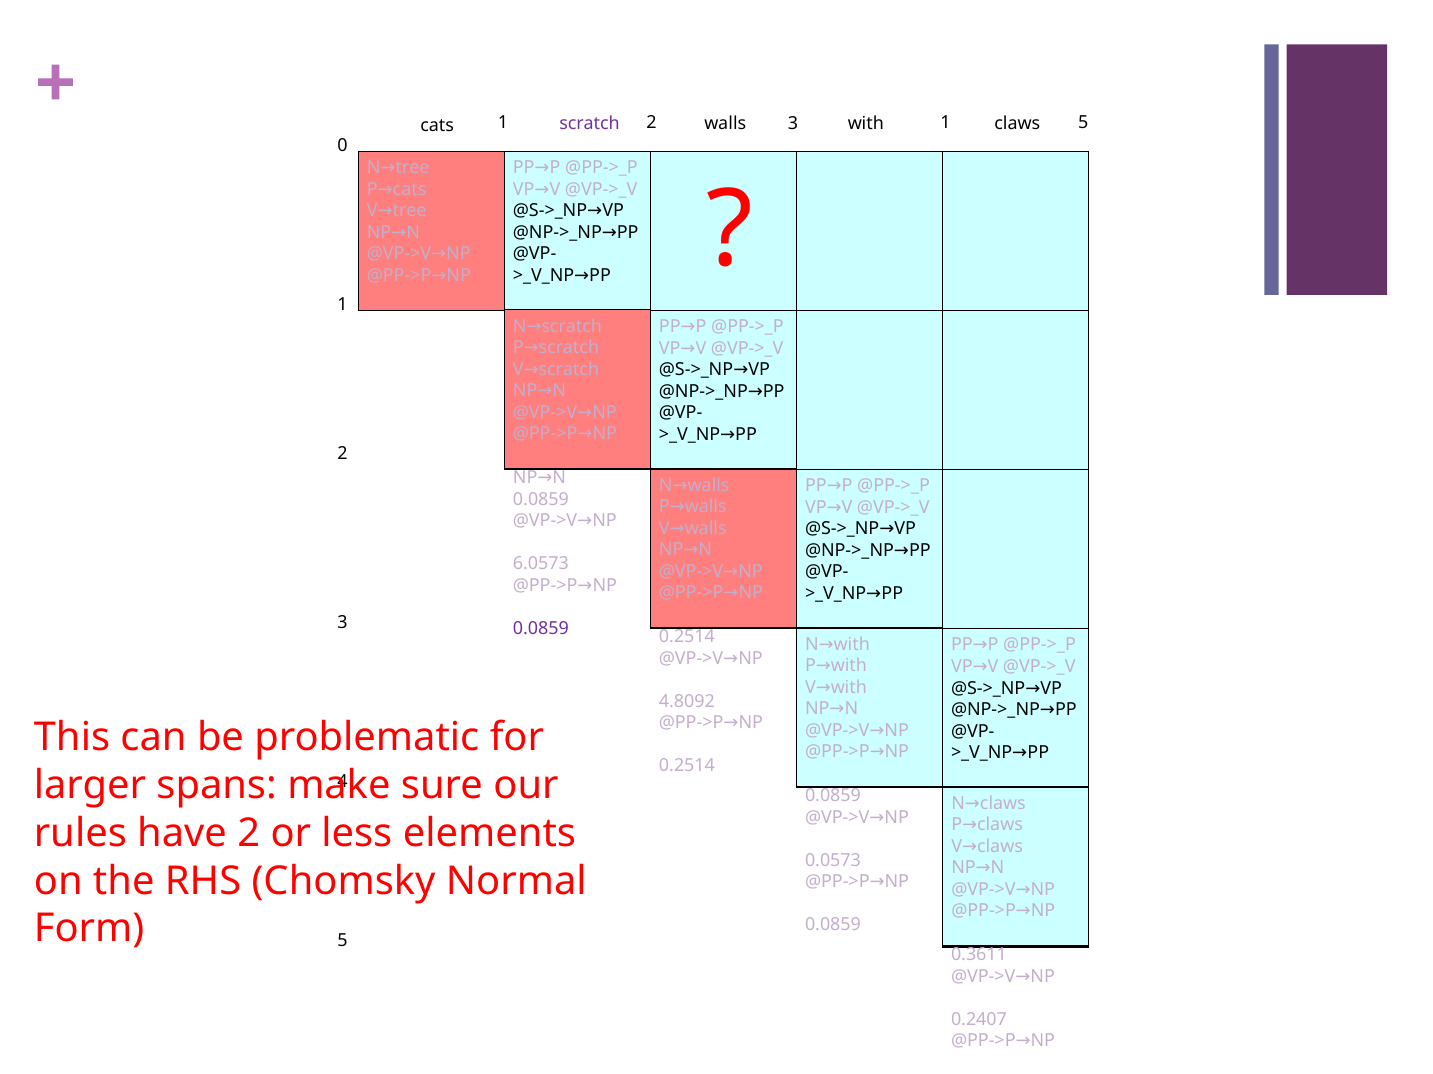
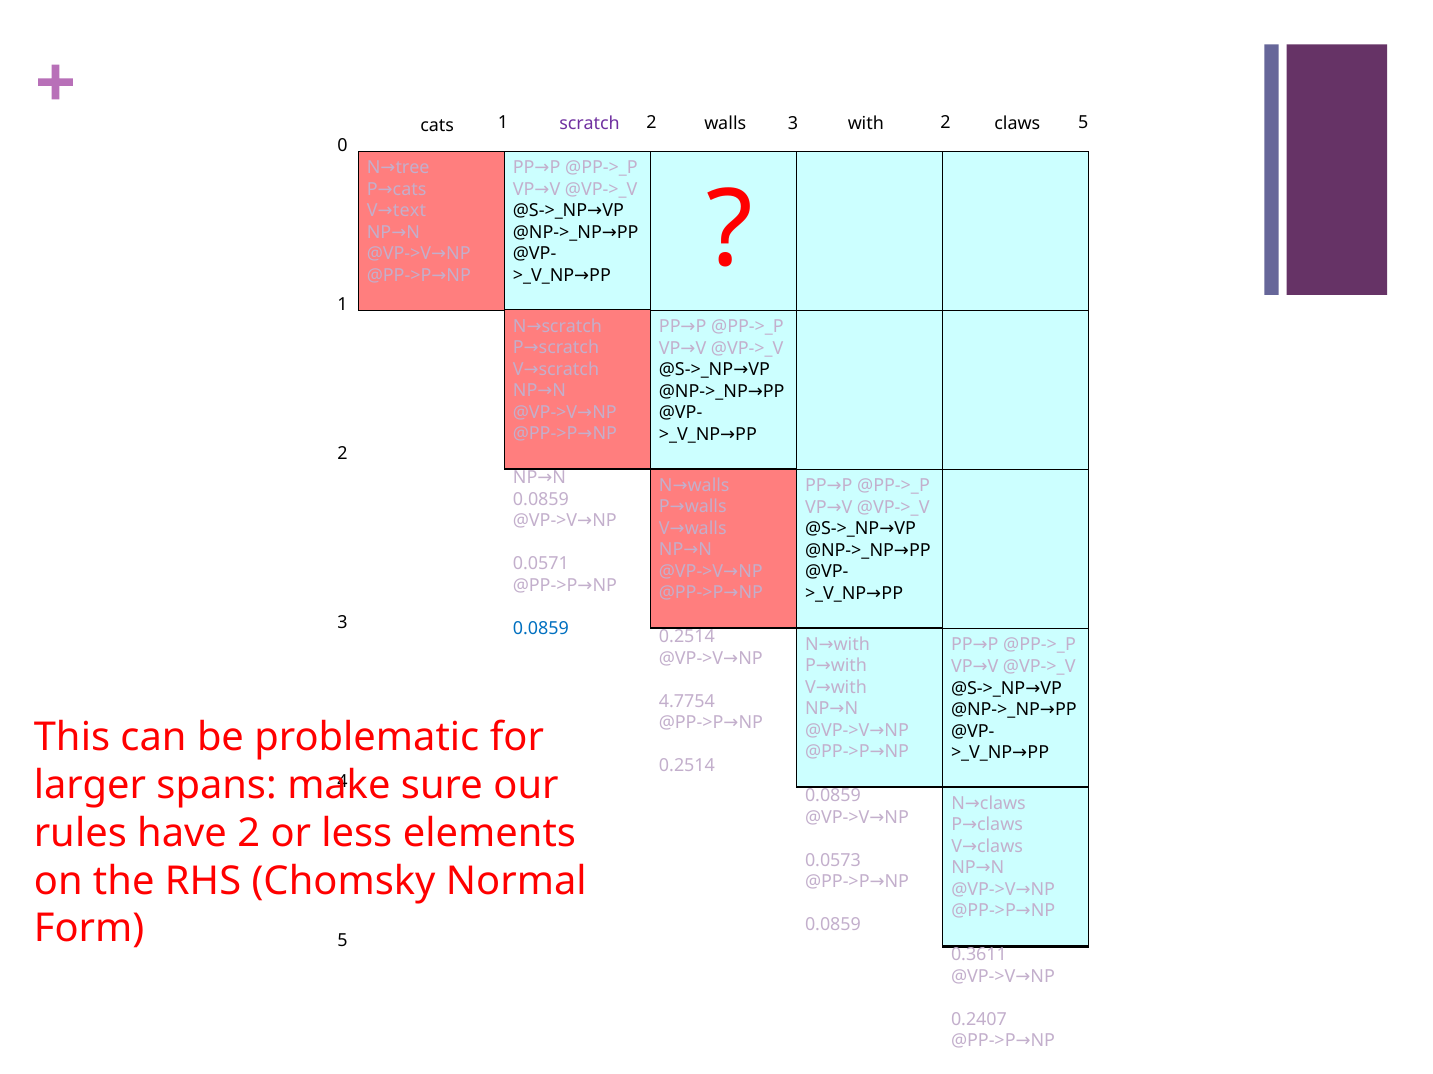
3 1: 1 -> 2 (946, 122)
tree: tree -> text (409, 211)
6.0573: 6.0573 -> 0.0571 (541, 564)
0.0859 colour: purple -> blue (541, 629)
4.8092: 4.8092 -> 4.7754 (687, 702)
